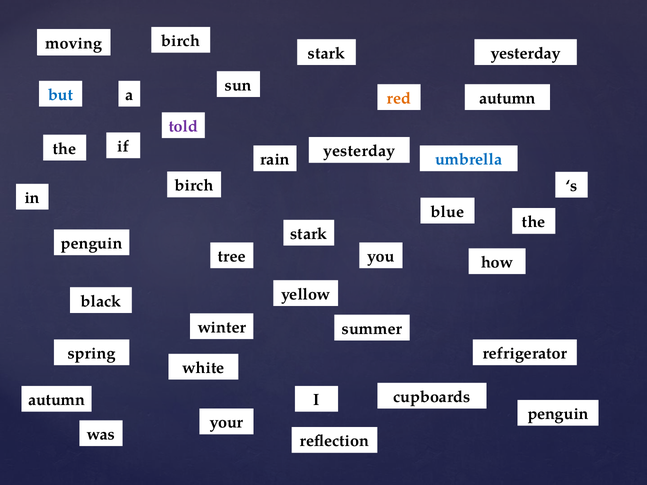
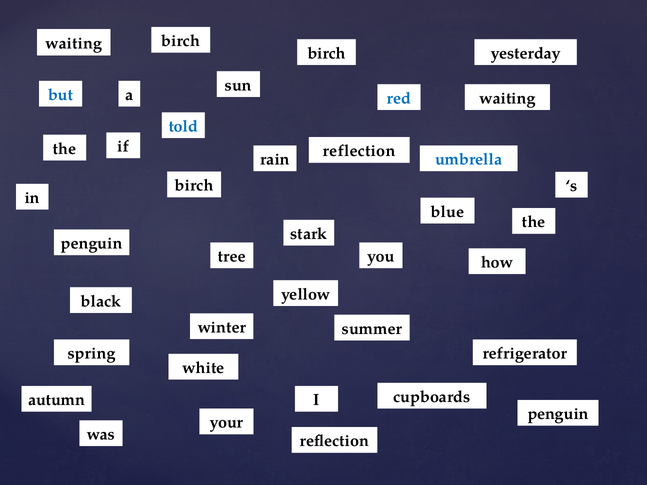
moving: moving -> waiting (74, 43)
stark: stark -> birch (327, 53)
red colour: orange -> blue (399, 98)
autumn: autumn -> waiting (507, 98)
told colour: purple -> blue (183, 126)
yesterday: yesterday -> reflection (359, 151)
